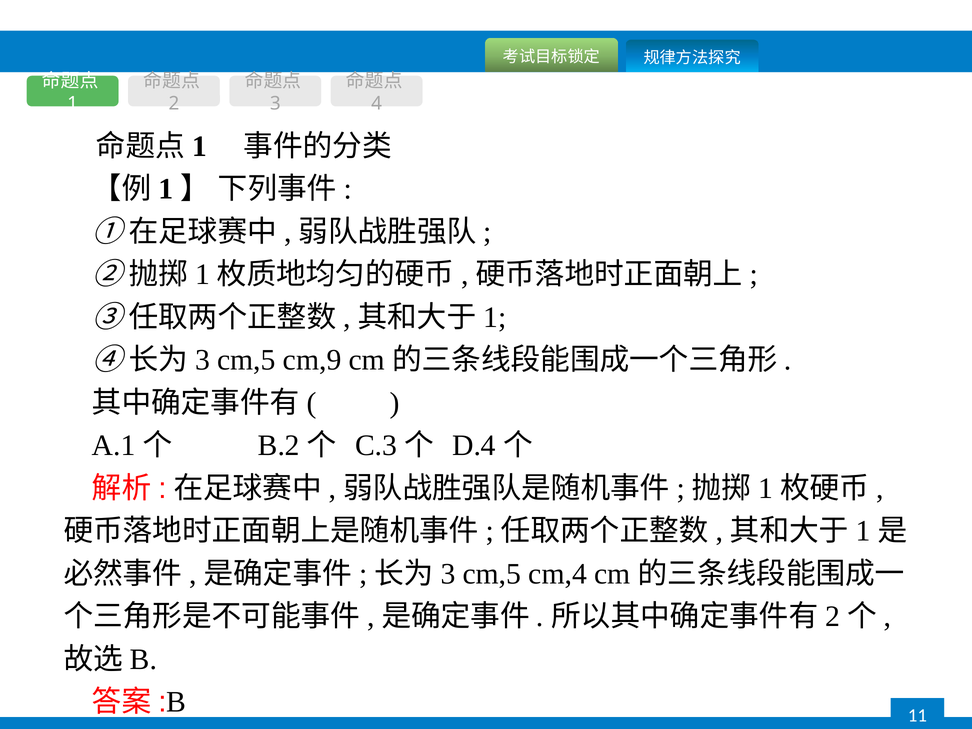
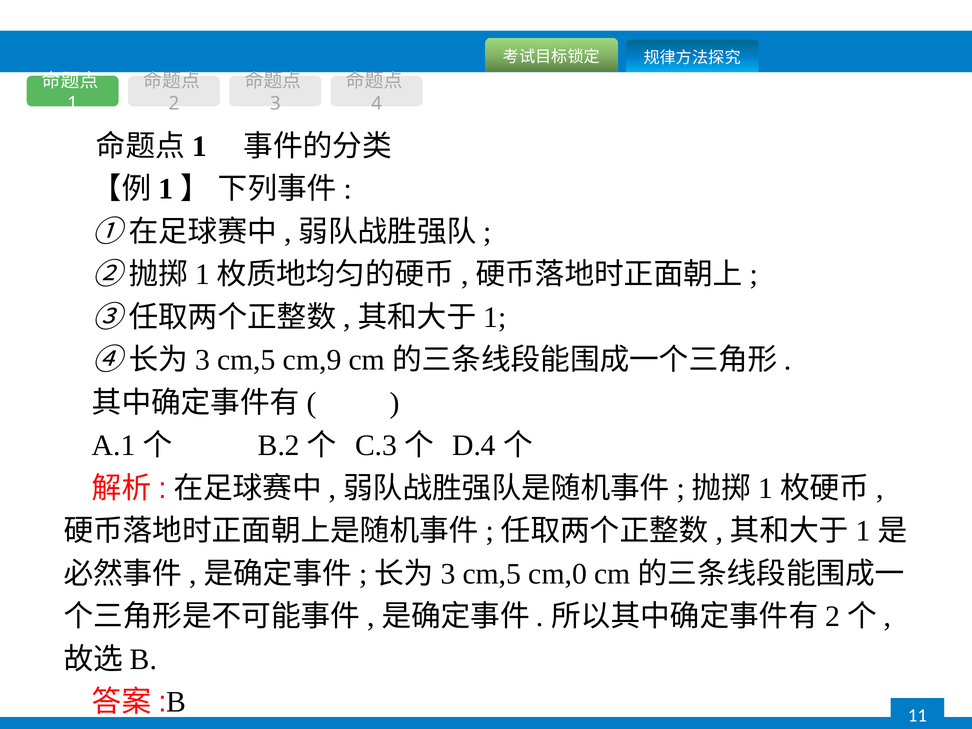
cm,4: cm,4 -> cm,0 (558, 574)
